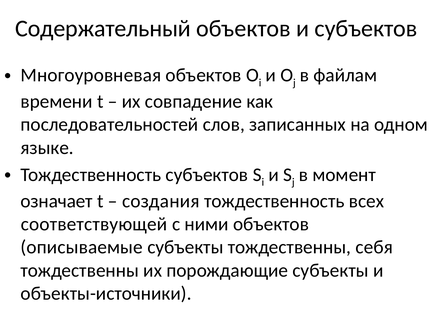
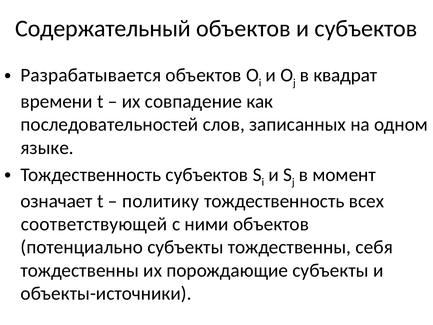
Многоуровневая: Многоуровневая -> Разрабатывается (91, 75)
файлам: файлам -> квадрат (345, 75)
создания: создания -> политику (161, 201)
описываемые: описываемые -> потенциально (82, 247)
